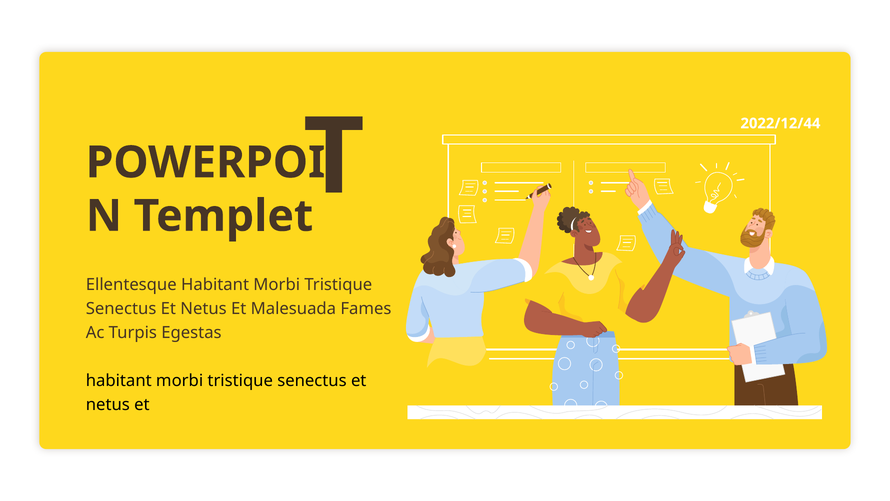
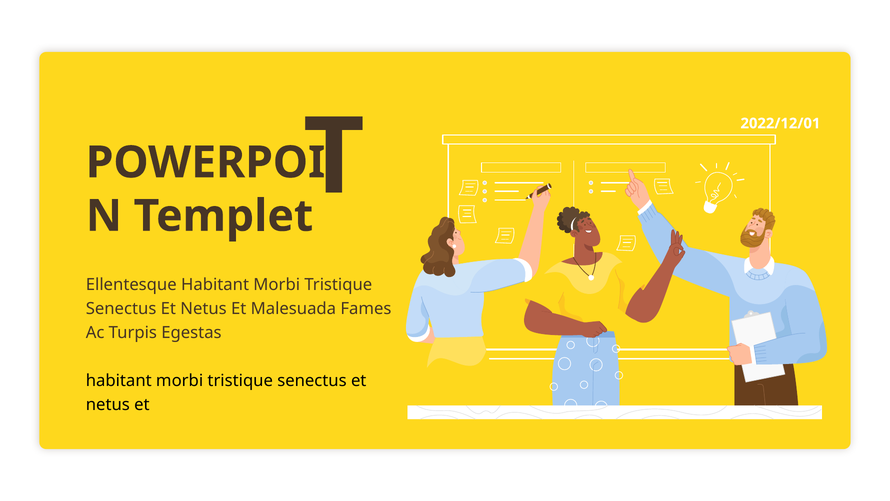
2022/12/44: 2022/12/44 -> 2022/12/01 (780, 123)
